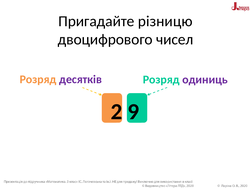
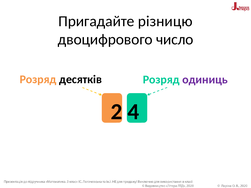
чисел: чисел -> число (175, 40)
десятків colour: purple -> black (81, 80)
9: 9 -> 4 (133, 112)
